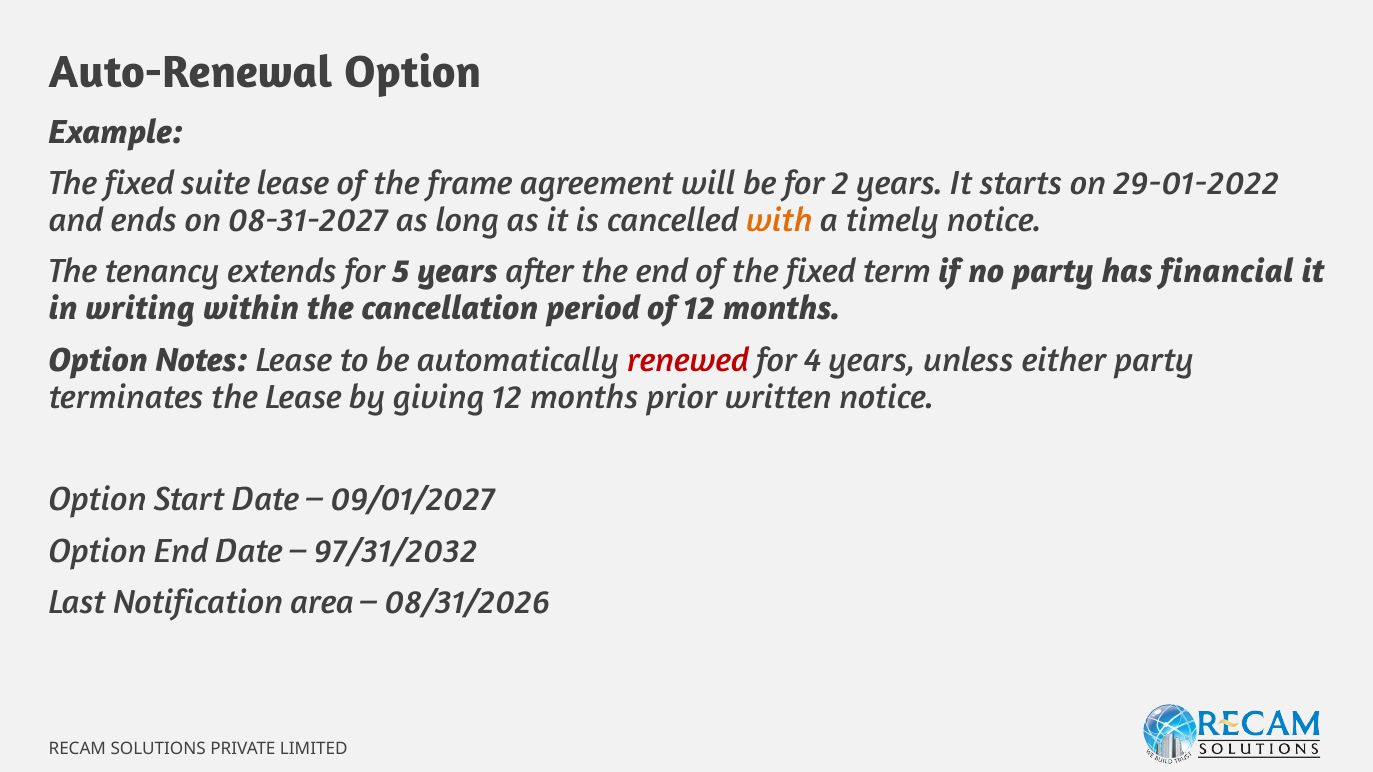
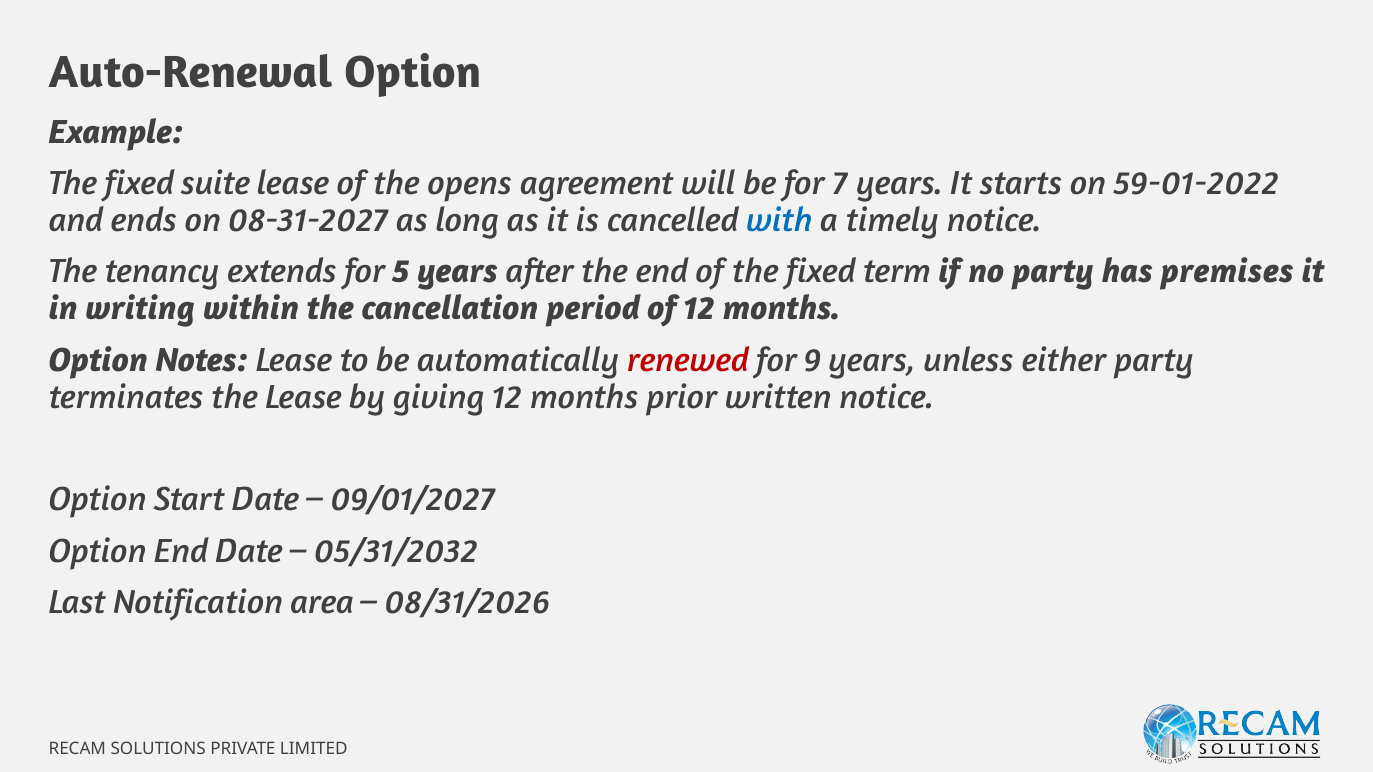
frame: frame -> opens (470, 183)
2: 2 -> 7 (840, 183)
29-01-2022: 29-01-2022 -> 59-01-2022 (1196, 183)
with colour: orange -> blue (779, 220)
financial: financial -> premises (1227, 272)
4: 4 -> 9 (813, 360)
97/31/2032: 97/31/2032 -> 05/31/2032 (396, 551)
